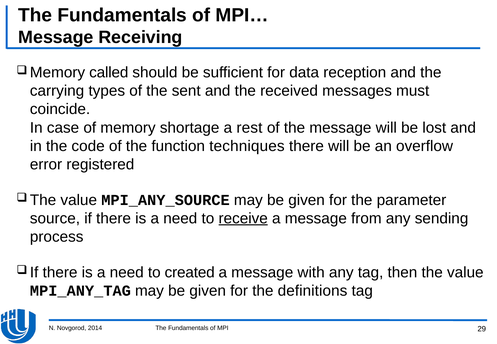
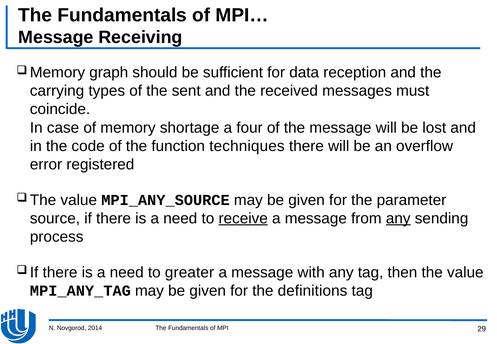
called: called -> graph (109, 73)
rest: rest -> four (250, 128)
any underline: none -> present (398, 218)
created: created -> greater (190, 272)
